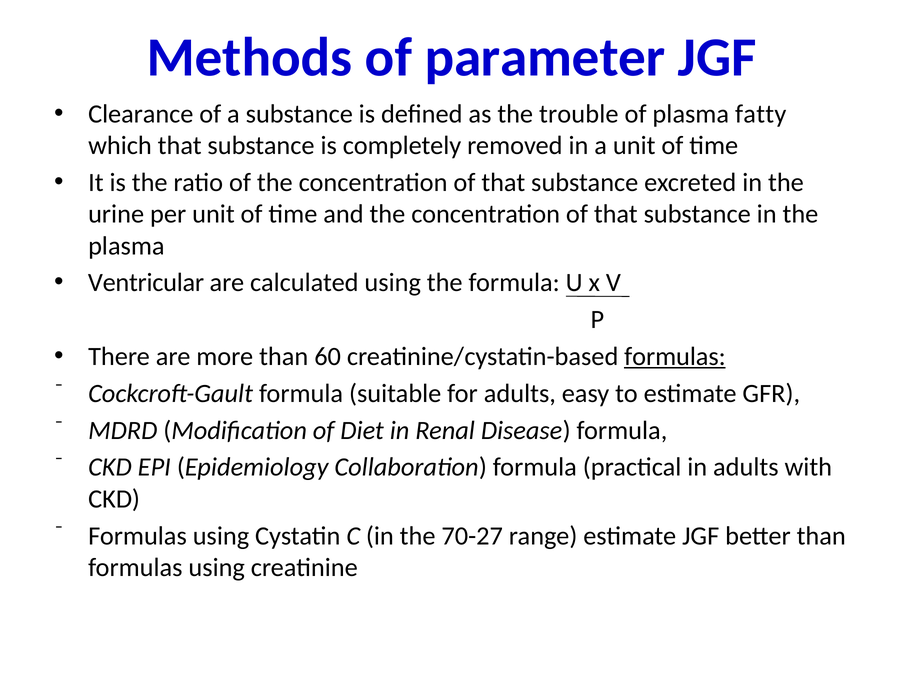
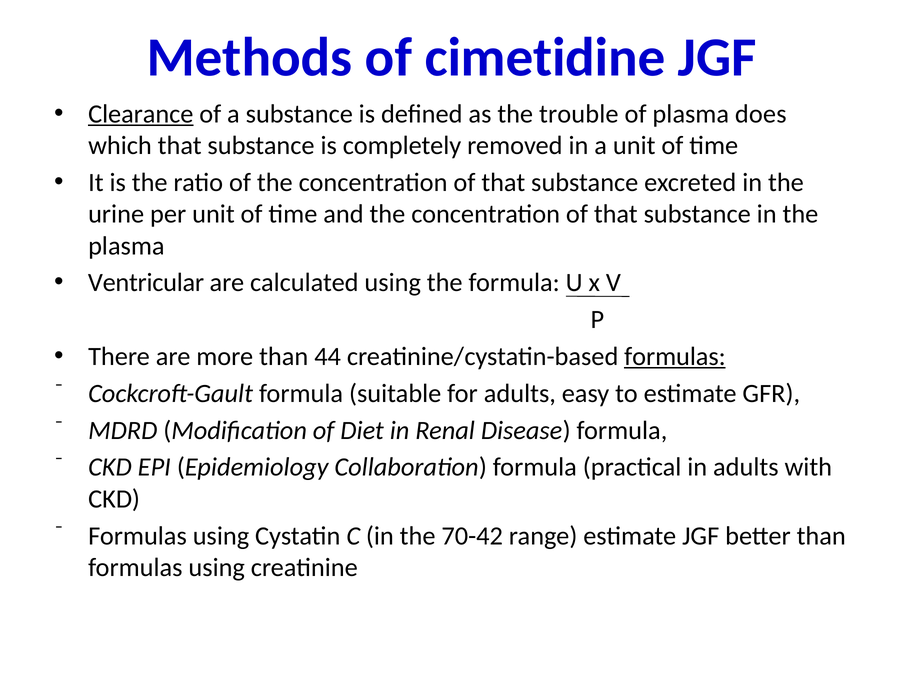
parameter: parameter -> cimetidine (545, 57)
Clearance underline: none -> present (141, 114)
fatty: fatty -> does (761, 114)
60: 60 -> 44 (328, 357)
70-27: 70-27 -> 70-42 (472, 536)
